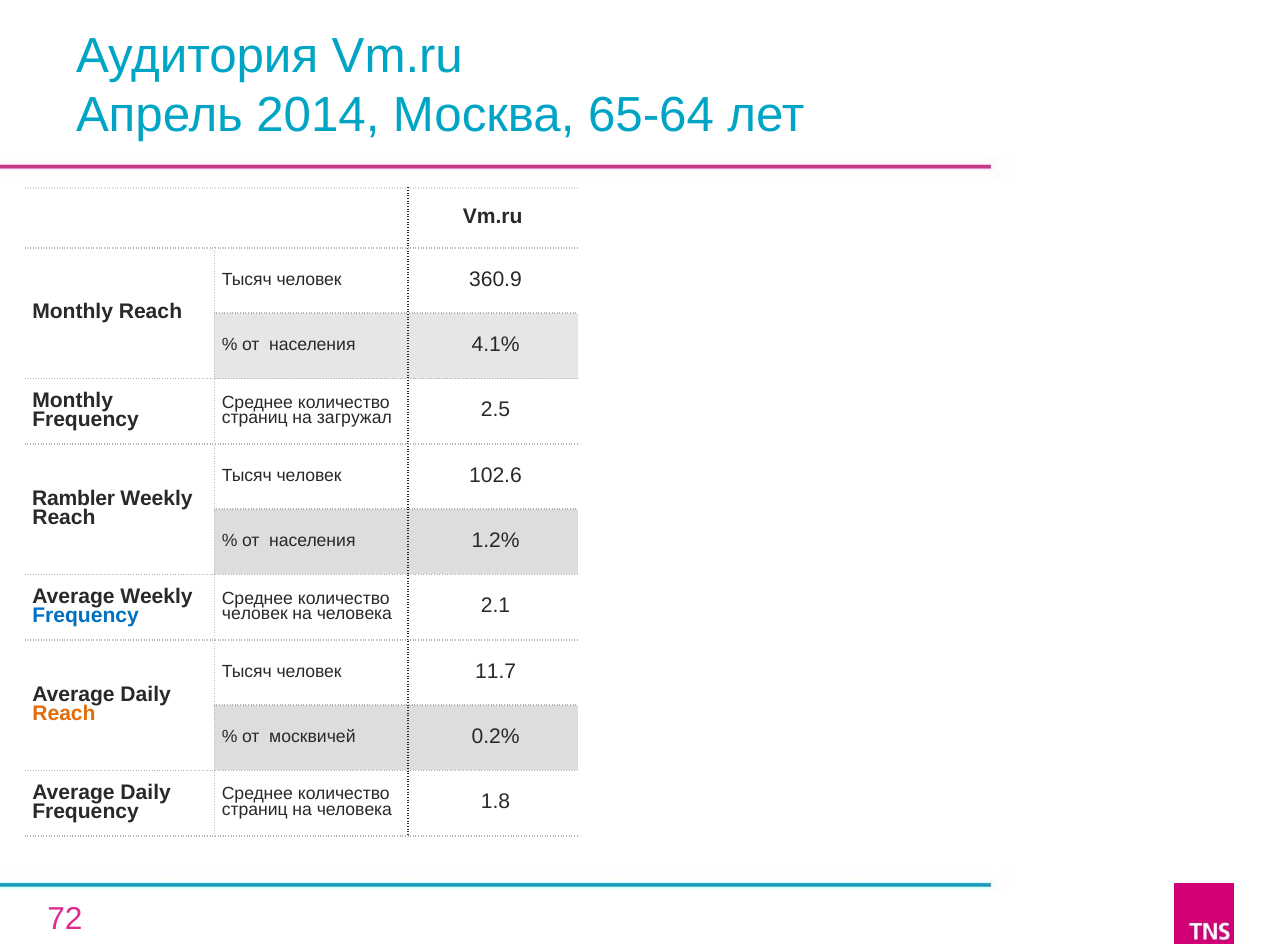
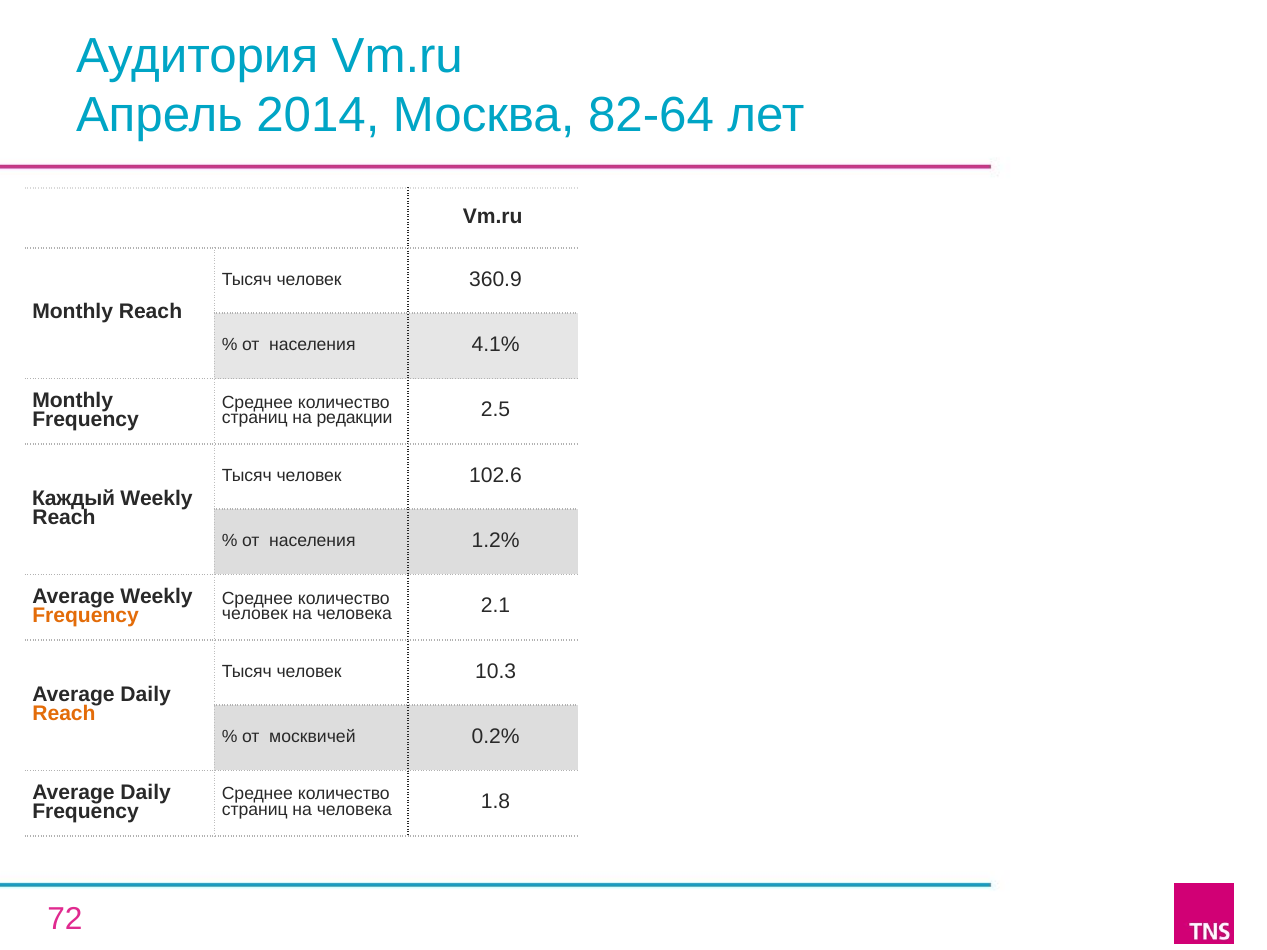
65-64: 65-64 -> 82-64 (651, 115)
загружал: загружал -> редакции (354, 418)
Rambler: Rambler -> Каждый (74, 499)
Frequency colour: blue -> orange (86, 615)
11.7: 11.7 -> 10.3 (496, 671)
